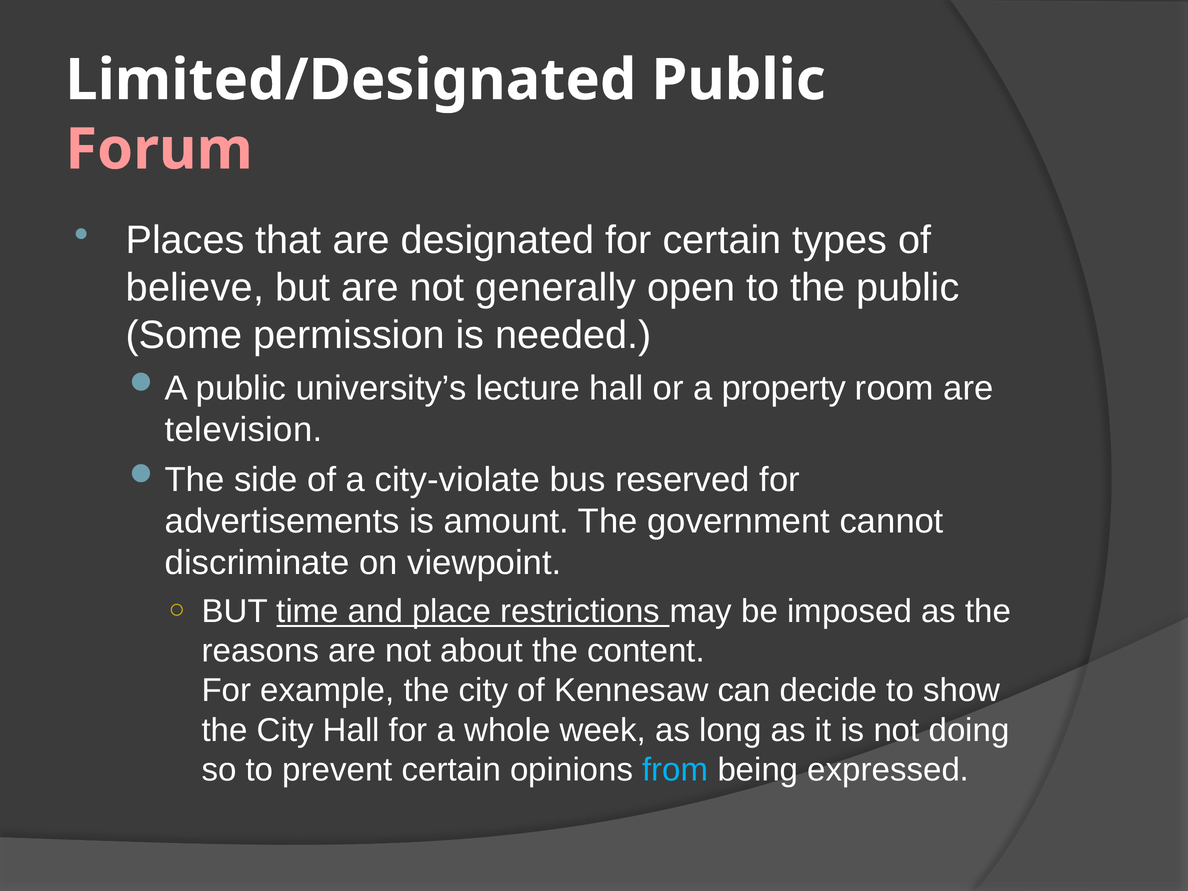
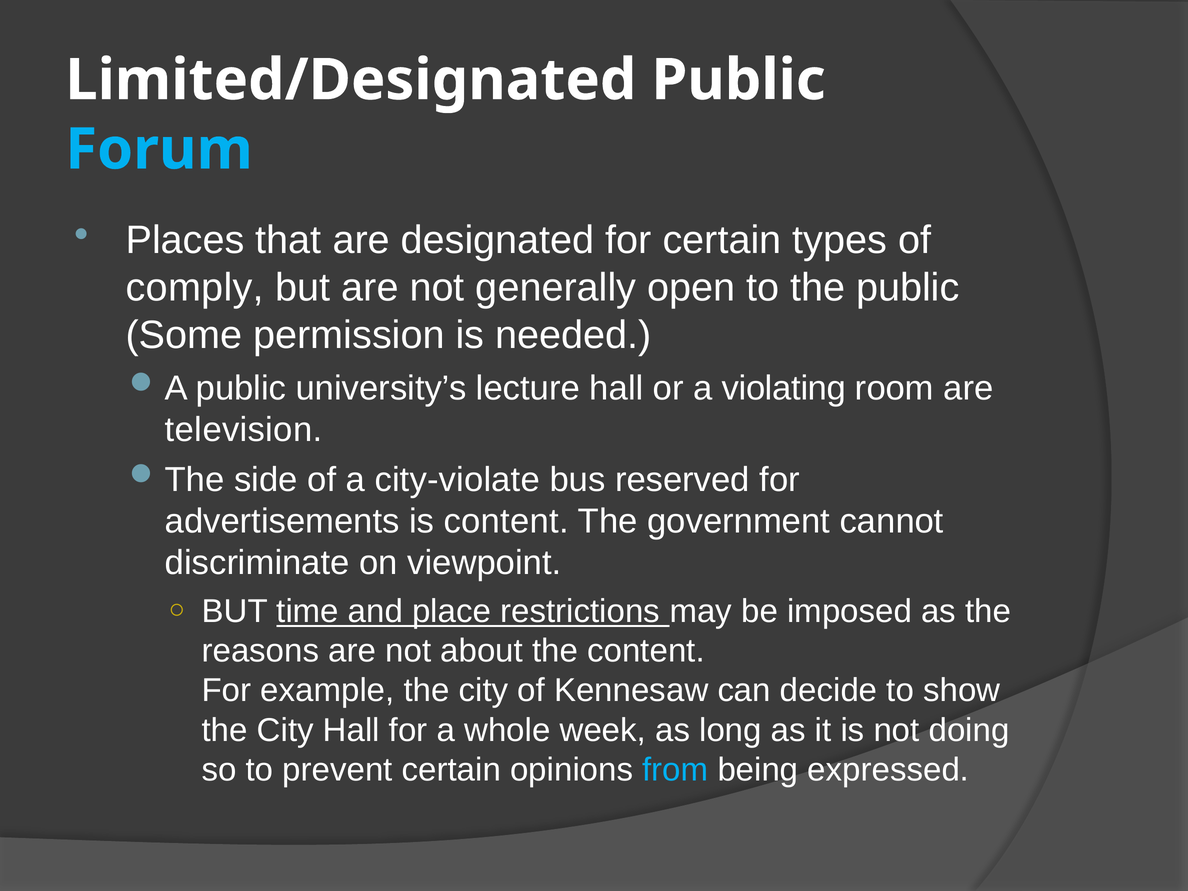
Forum colour: pink -> light blue (159, 150)
believe: believe -> comply (195, 288)
property: property -> violating (784, 388)
is amount: amount -> content (506, 521)
